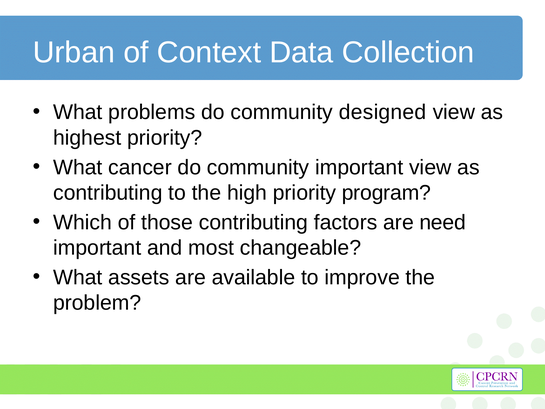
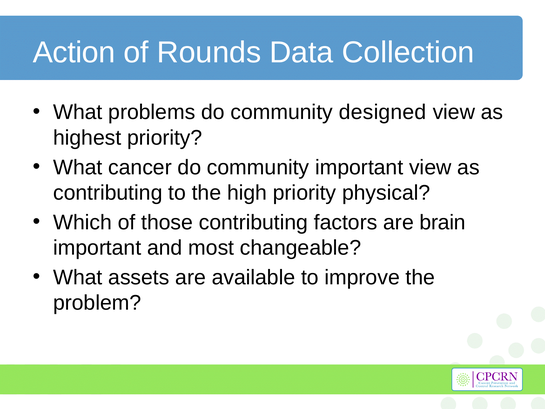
Urban: Urban -> Action (74, 53)
Context: Context -> Rounds (209, 53)
program: program -> physical (386, 193)
need: need -> brain (443, 222)
